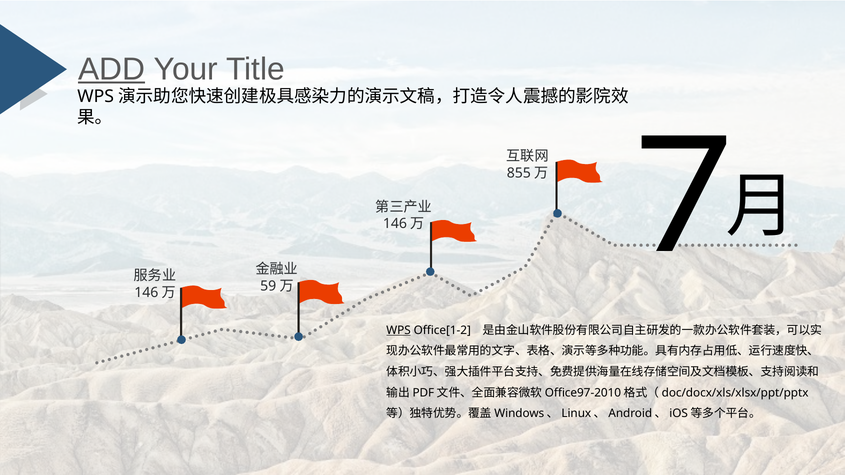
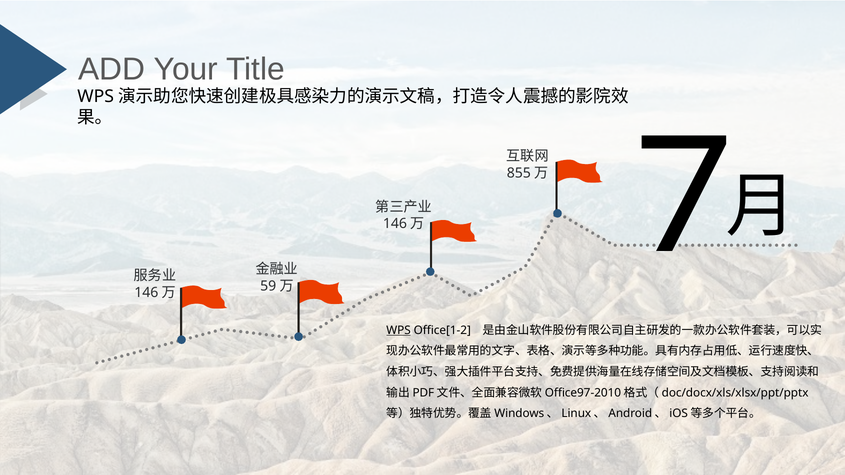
ADD underline: present -> none (112, 69)
